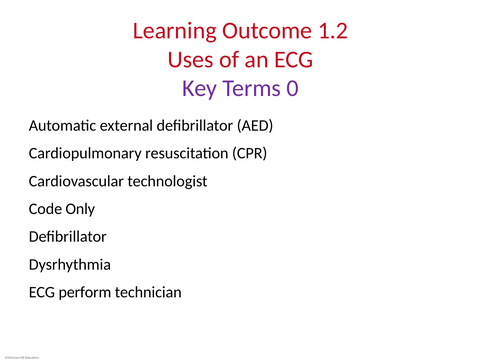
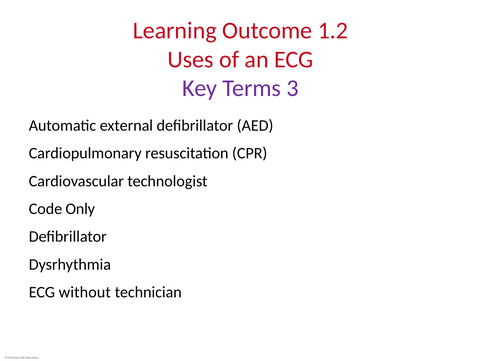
0: 0 -> 3 (292, 88)
perform: perform -> without (85, 292)
